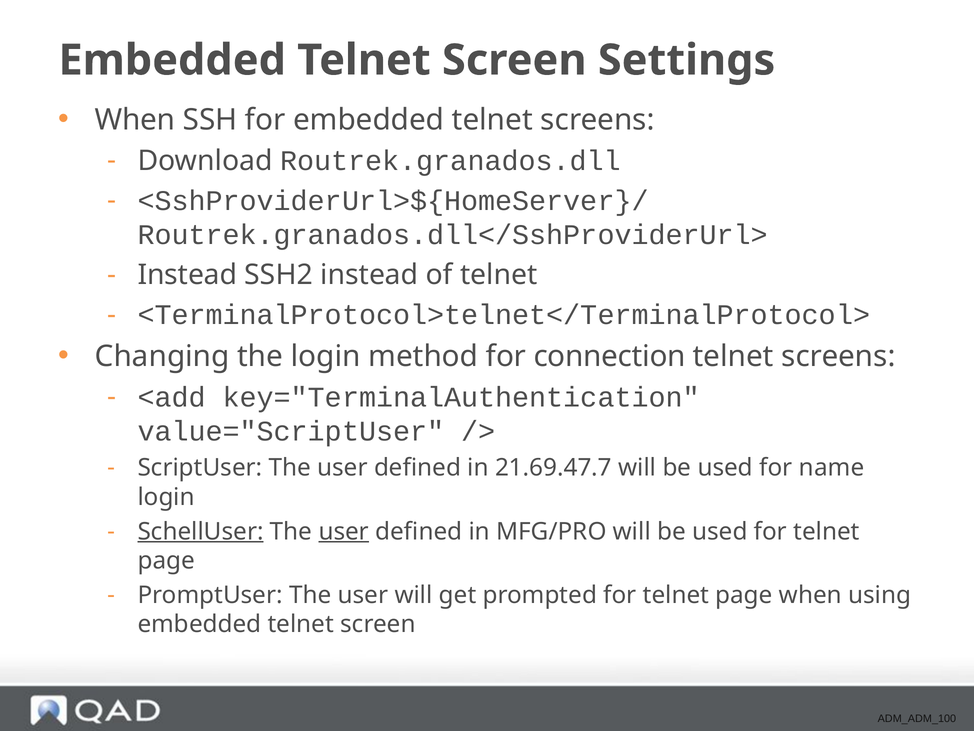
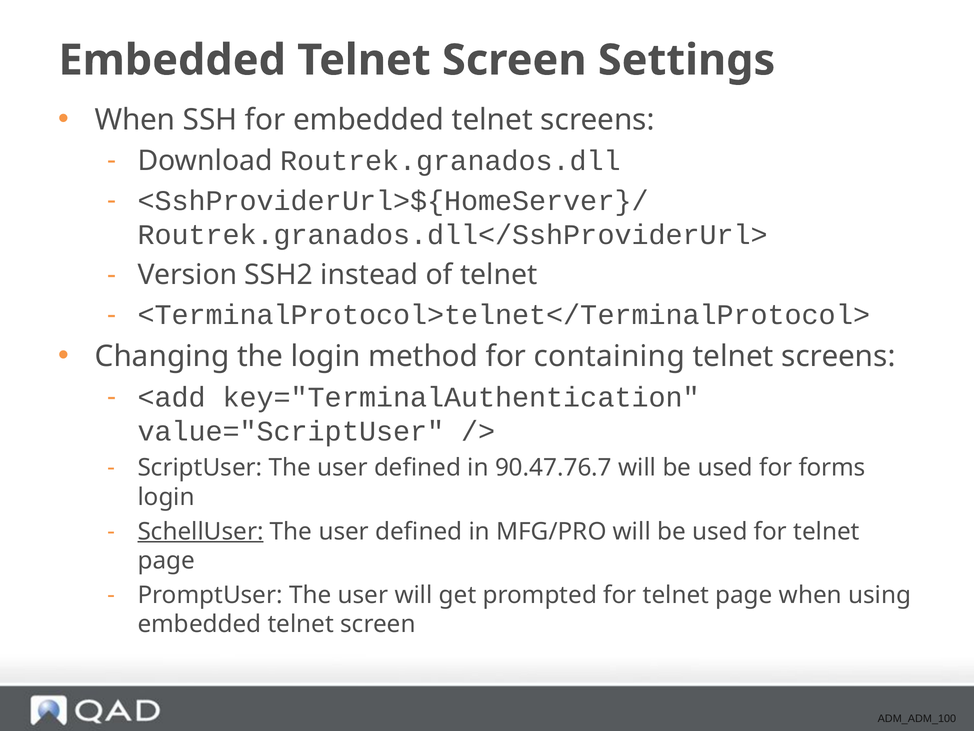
Instead: Instead -> Version (187, 275)
connection: connection -> containing (609, 356)
21.69.47.7: 21.69.47.7 -> 90.47.76.7 (553, 468)
name: name -> forms (832, 468)
user underline: present -> none (344, 531)
